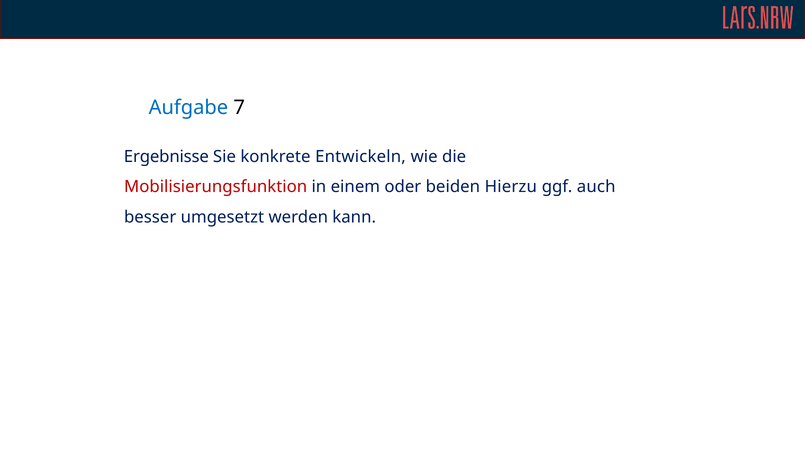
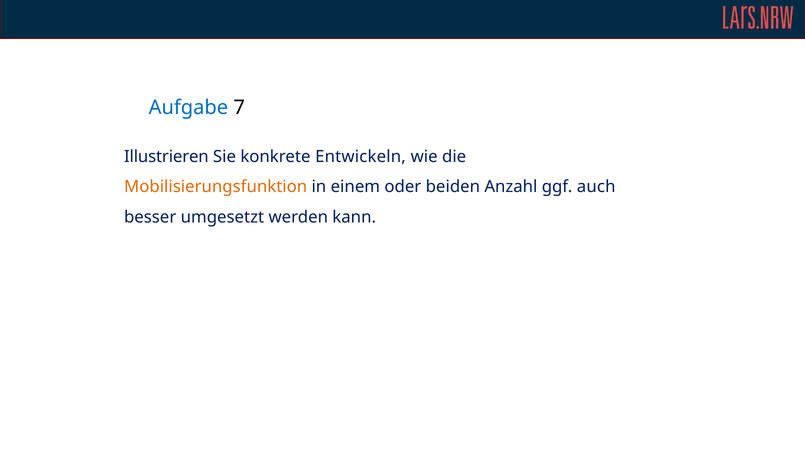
Ergebnisse: Ergebnisse -> Illustrieren (166, 156)
Mobilisierungsfunktion colour: red -> orange (216, 187)
Hierzu: Hierzu -> Anzahl (511, 187)
